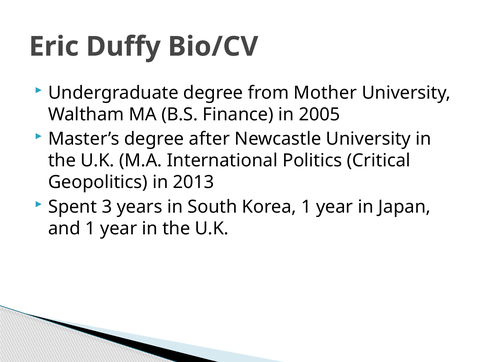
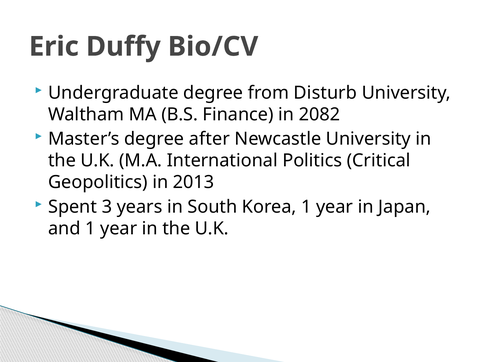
Mother: Mother -> Disturb (325, 93)
2005: 2005 -> 2082 (319, 114)
